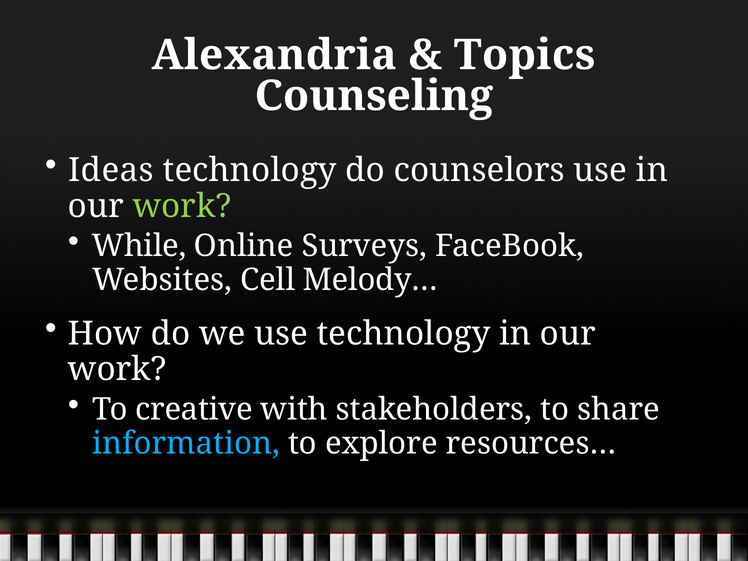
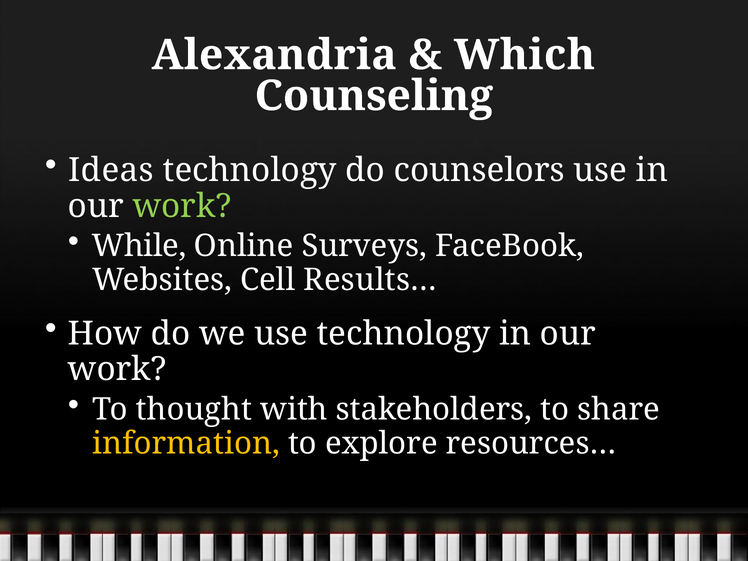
Topics: Topics -> Which (525, 55)
Melody…: Melody… -> Results… (370, 280)
creative: creative -> thought (194, 410)
information colour: light blue -> yellow (186, 443)
